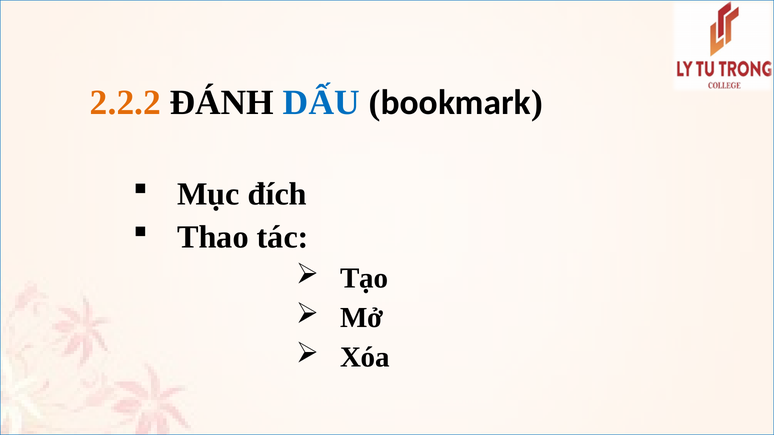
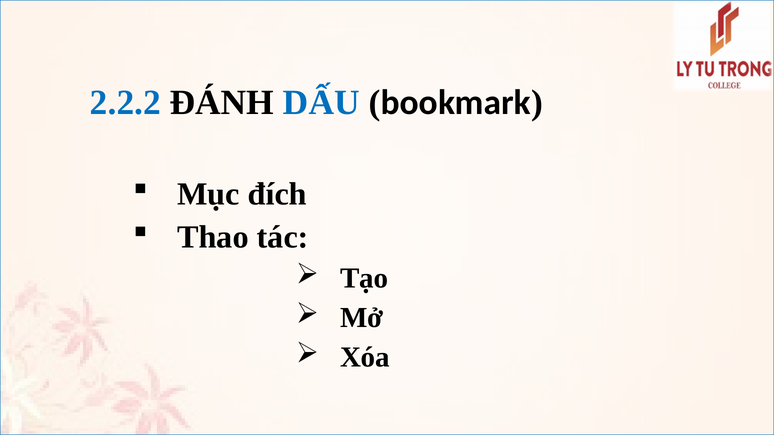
2.2.2 colour: orange -> blue (125, 103)
